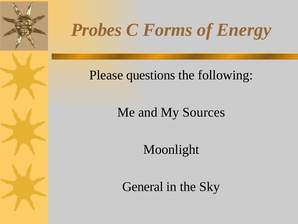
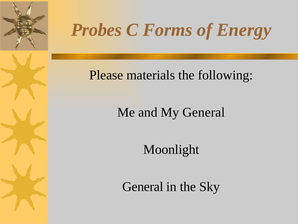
questions: questions -> materials (151, 75)
My Sources: Sources -> General (204, 112)
